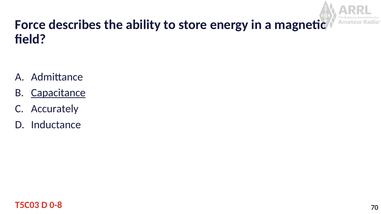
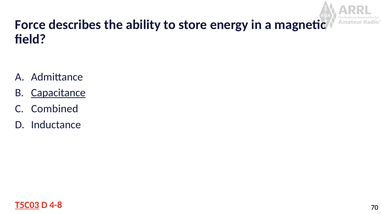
Accurately: Accurately -> Combined (55, 109)
T5C03 underline: none -> present (27, 205)
0-8: 0-8 -> 4-8 (56, 205)
